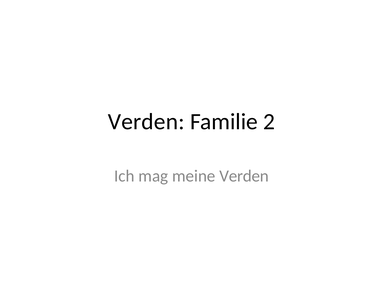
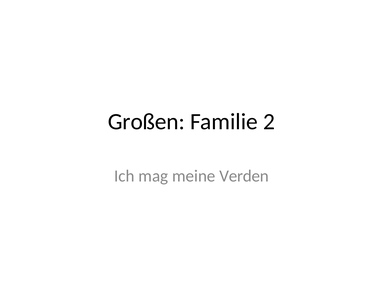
Verden: Verden -> Großen (146, 122)
